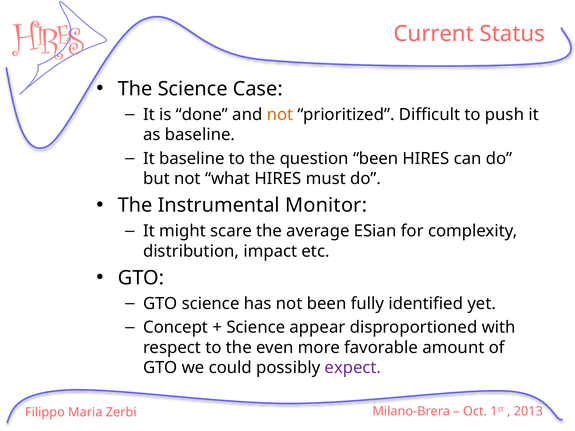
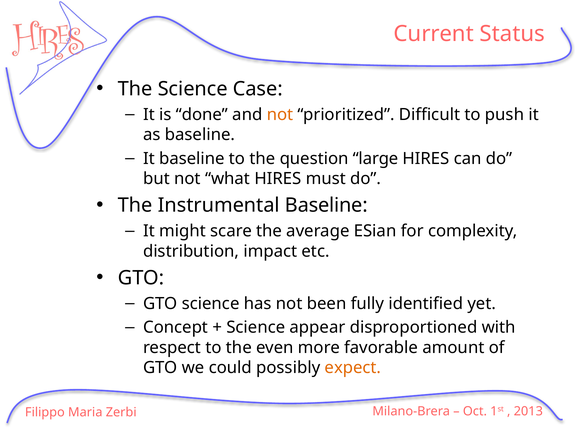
question been: been -> large (376, 159)
Instrumental Monitor: Monitor -> Baseline (326, 206)
expect colour: purple -> orange (353, 368)
